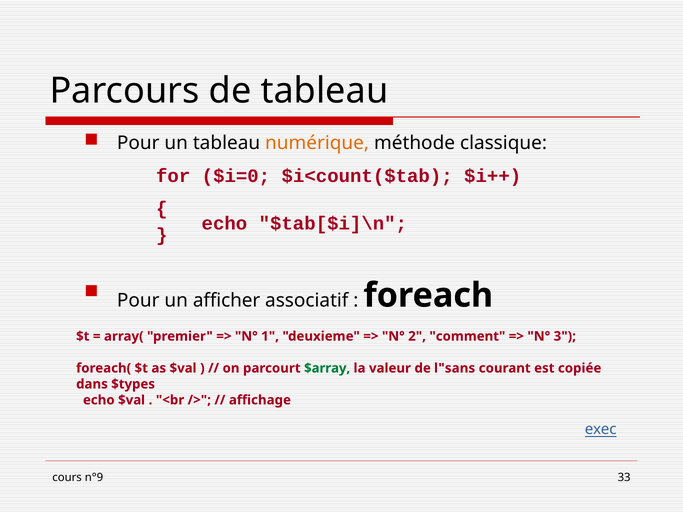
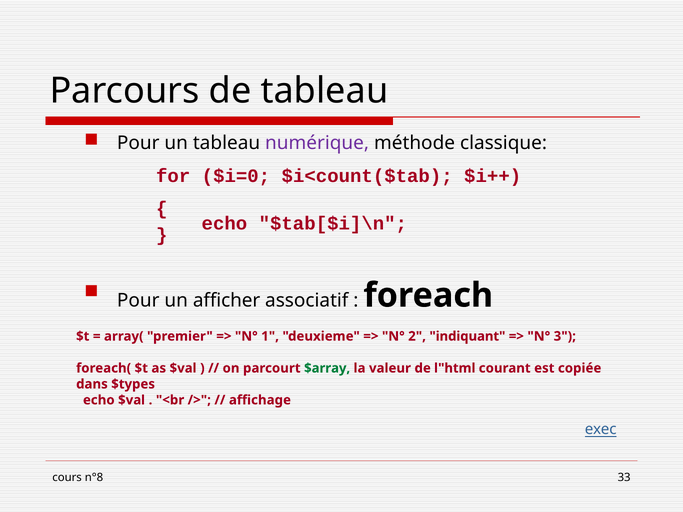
numérique colour: orange -> purple (317, 143)
comment: comment -> indiquant (467, 336)
l"sans: l"sans -> l"html (455, 368)
n°9: n°9 -> n°8 (94, 478)
